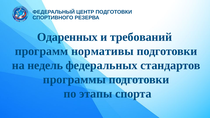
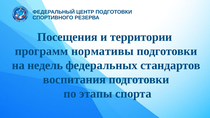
Одаренных: Одаренных -> Посещения (67, 37)
требований: требований -> территории (141, 37)
программы: программы -> воспитания (74, 80)
